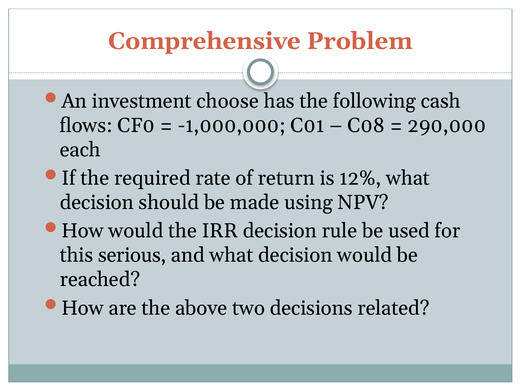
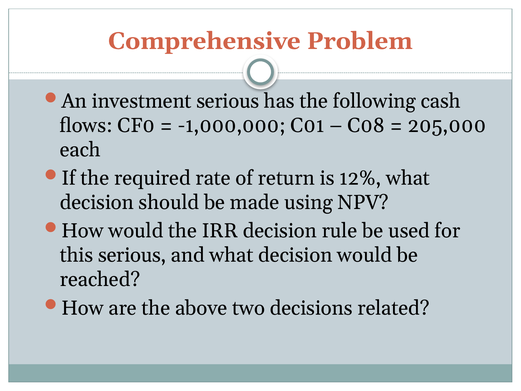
investment choose: choose -> serious (228, 101)
290,000: 290,000 -> 205,000 (447, 125)
